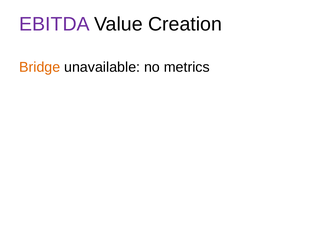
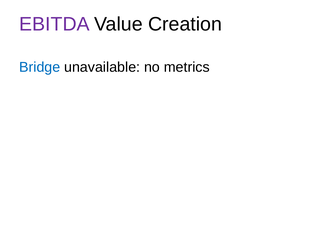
Bridge colour: orange -> blue (40, 67)
